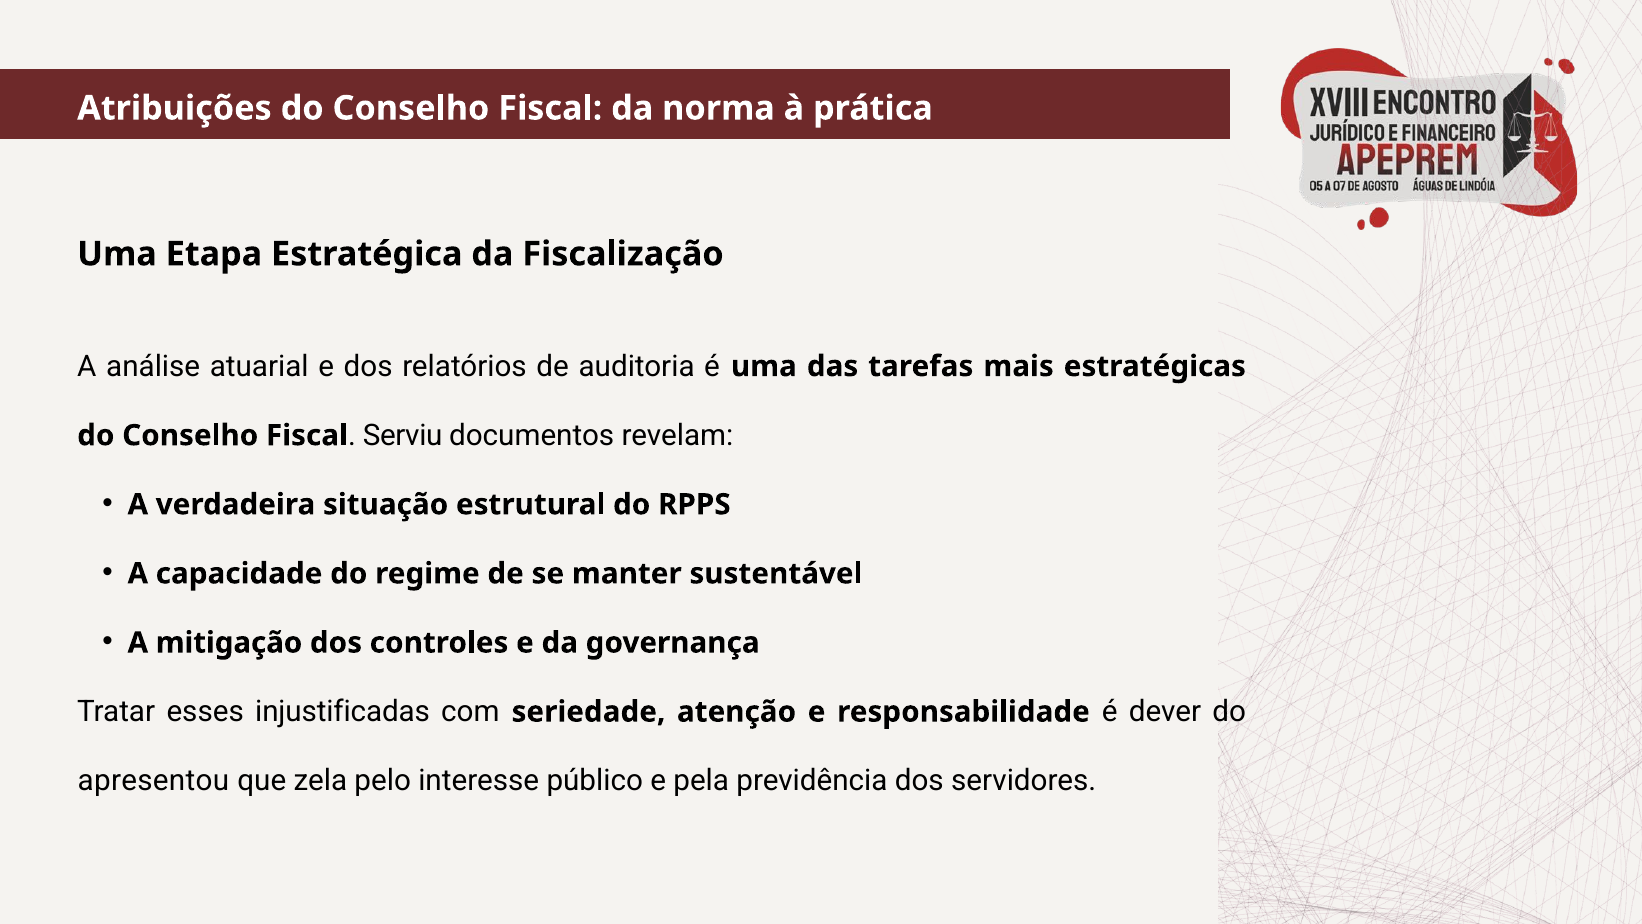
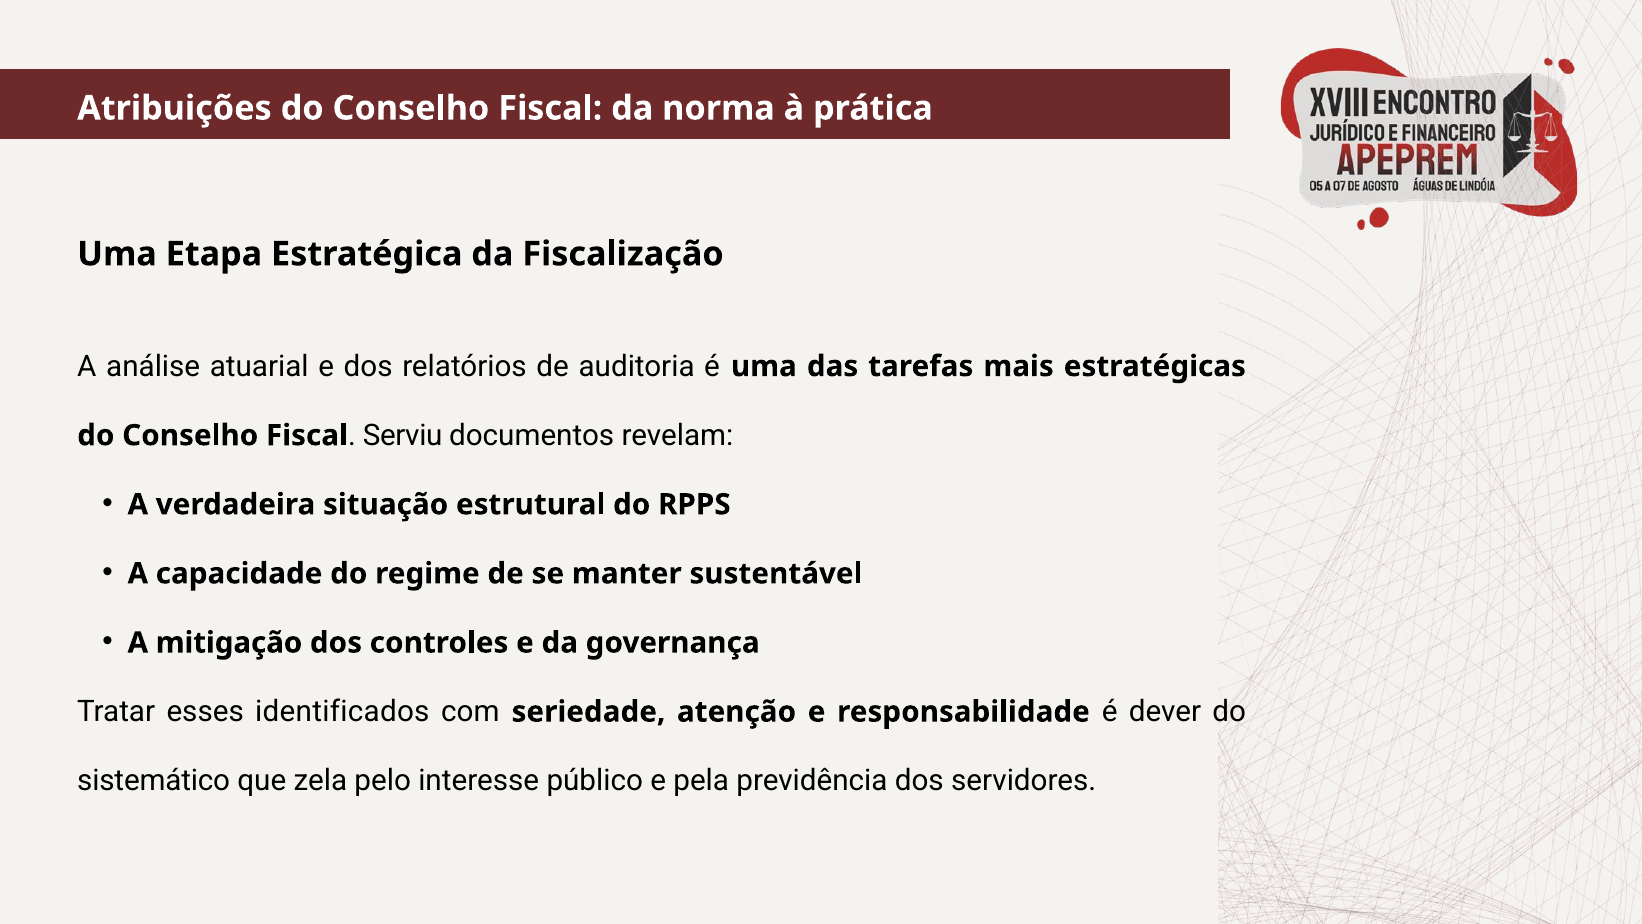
injustificadas: injustificadas -> identificados (342, 712)
apresentou: apresentou -> sistemático (154, 781)
